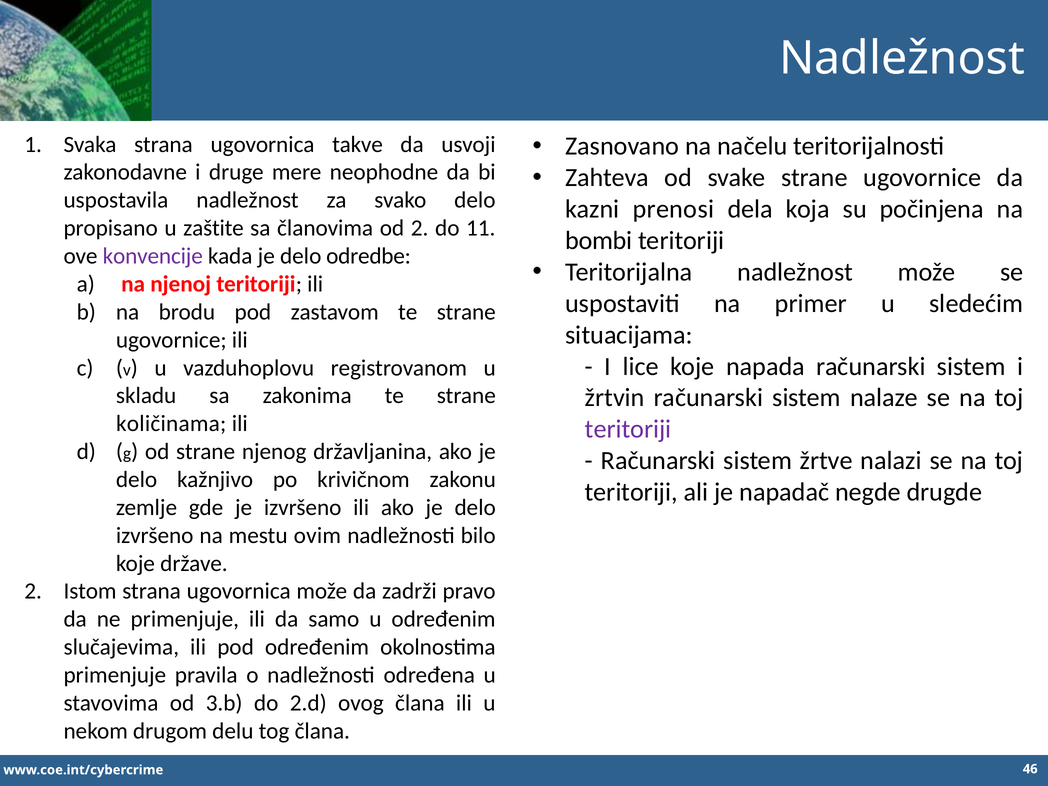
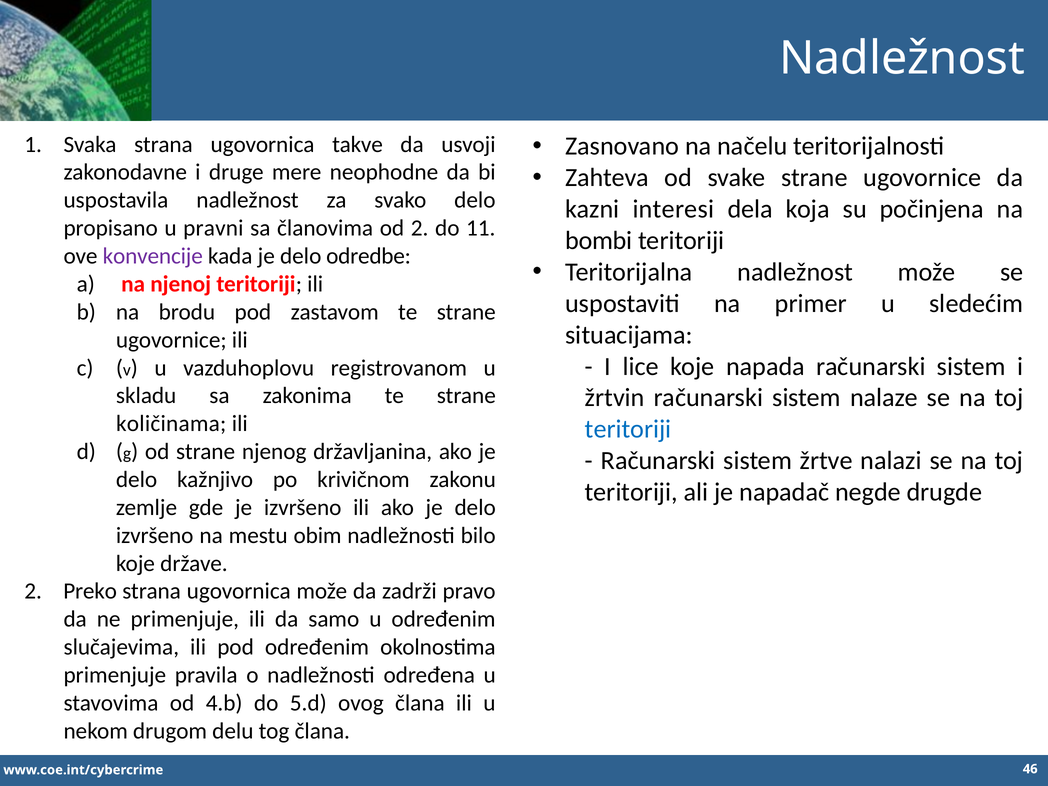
prenosi: prenosi -> interesi (673, 209)
zaštite: zaštite -> pravni (213, 228)
teritoriji colour: purple -> blue (628, 429)
ovim: ovim -> obim (318, 535)
Istom: Istom -> Preko (90, 591)
3.b: 3.b -> 4.b (224, 703)
2.d: 2.d -> 5.d (308, 703)
